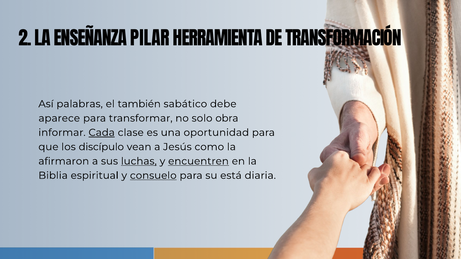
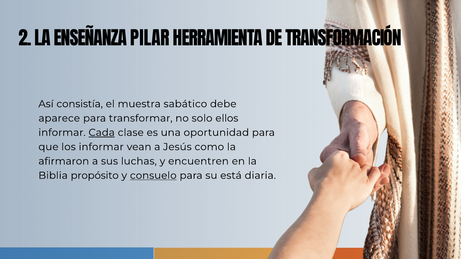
palabras: palabras -> consistía (80, 104)
también: también -> muestra (139, 104)
obra: obra -> ellos (227, 118)
los discípulo: discípulo -> informar (101, 147)
luchas underline: present -> none (139, 161)
encuentren underline: present -> none (198, 161)
espiritual: espiritual -> propósito (95, 176)
